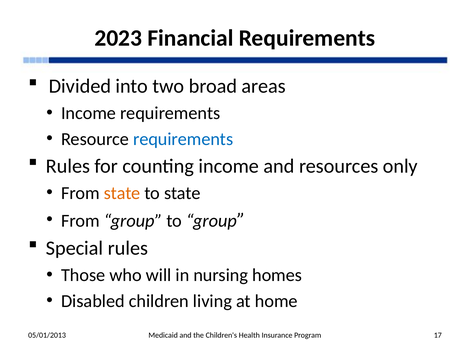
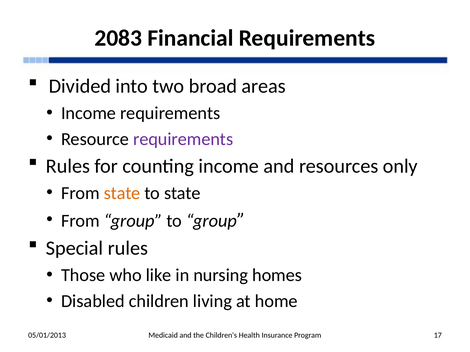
2023: 2023 -> 2083 (118, 38)
requirements colour: blue -> purple (183, 139)
will: will -> like (159, 276)
